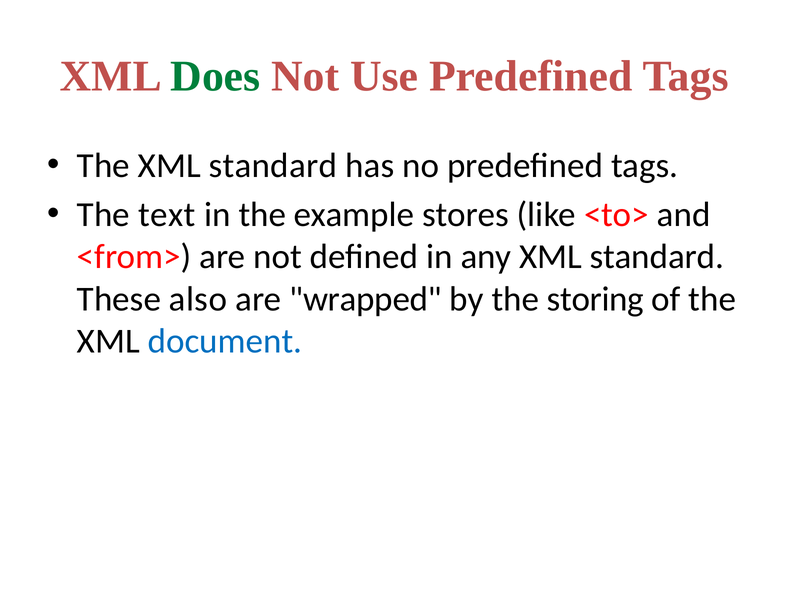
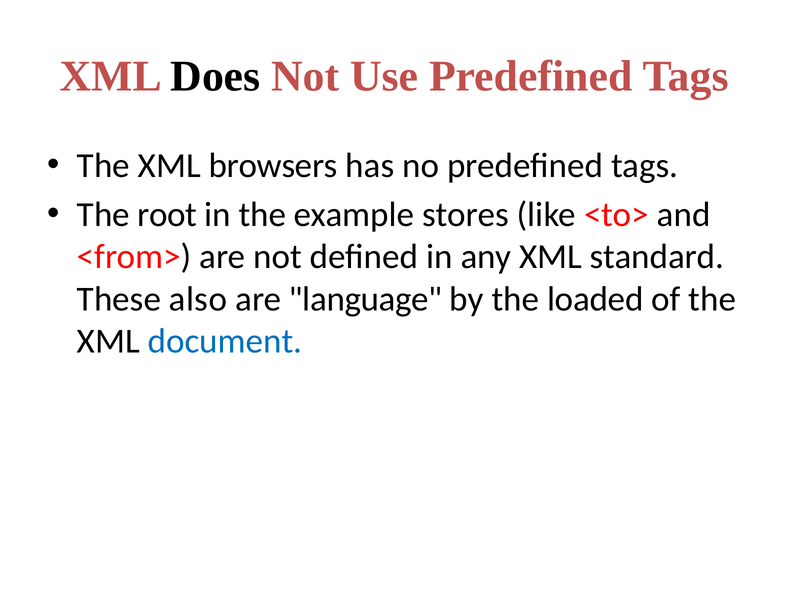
Does colour: green -> black (215, 76)
The XML standard: standard -> browsers (273, 166)
text: text -> root (167, 215)
wrapped: wrapped -> language (366, 299)
storing: storing -> loaded (595, 299)
